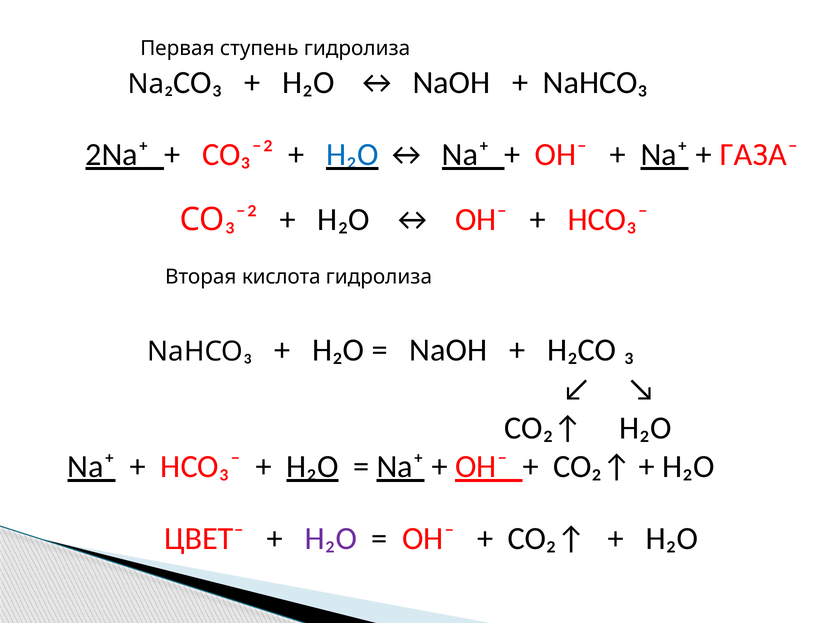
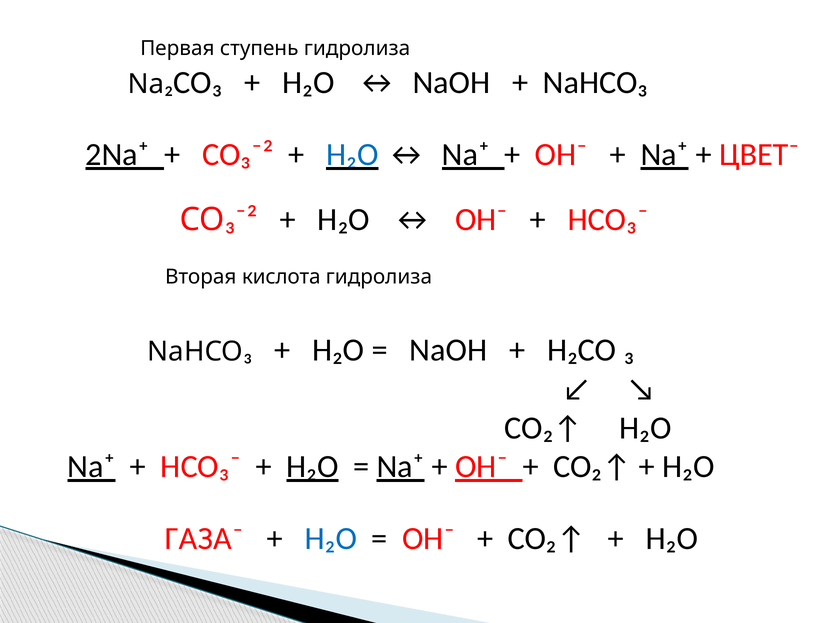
ГАЗА⁻: ГАЗА⁻ -> ЦВЕТ⁻ (759, 155)
ЦВЕТ⁻: ЦВЕТ⁻ -> ГАЗА⁻ (204, 539)
H₂O colour: purple -> blue (331, 539)
